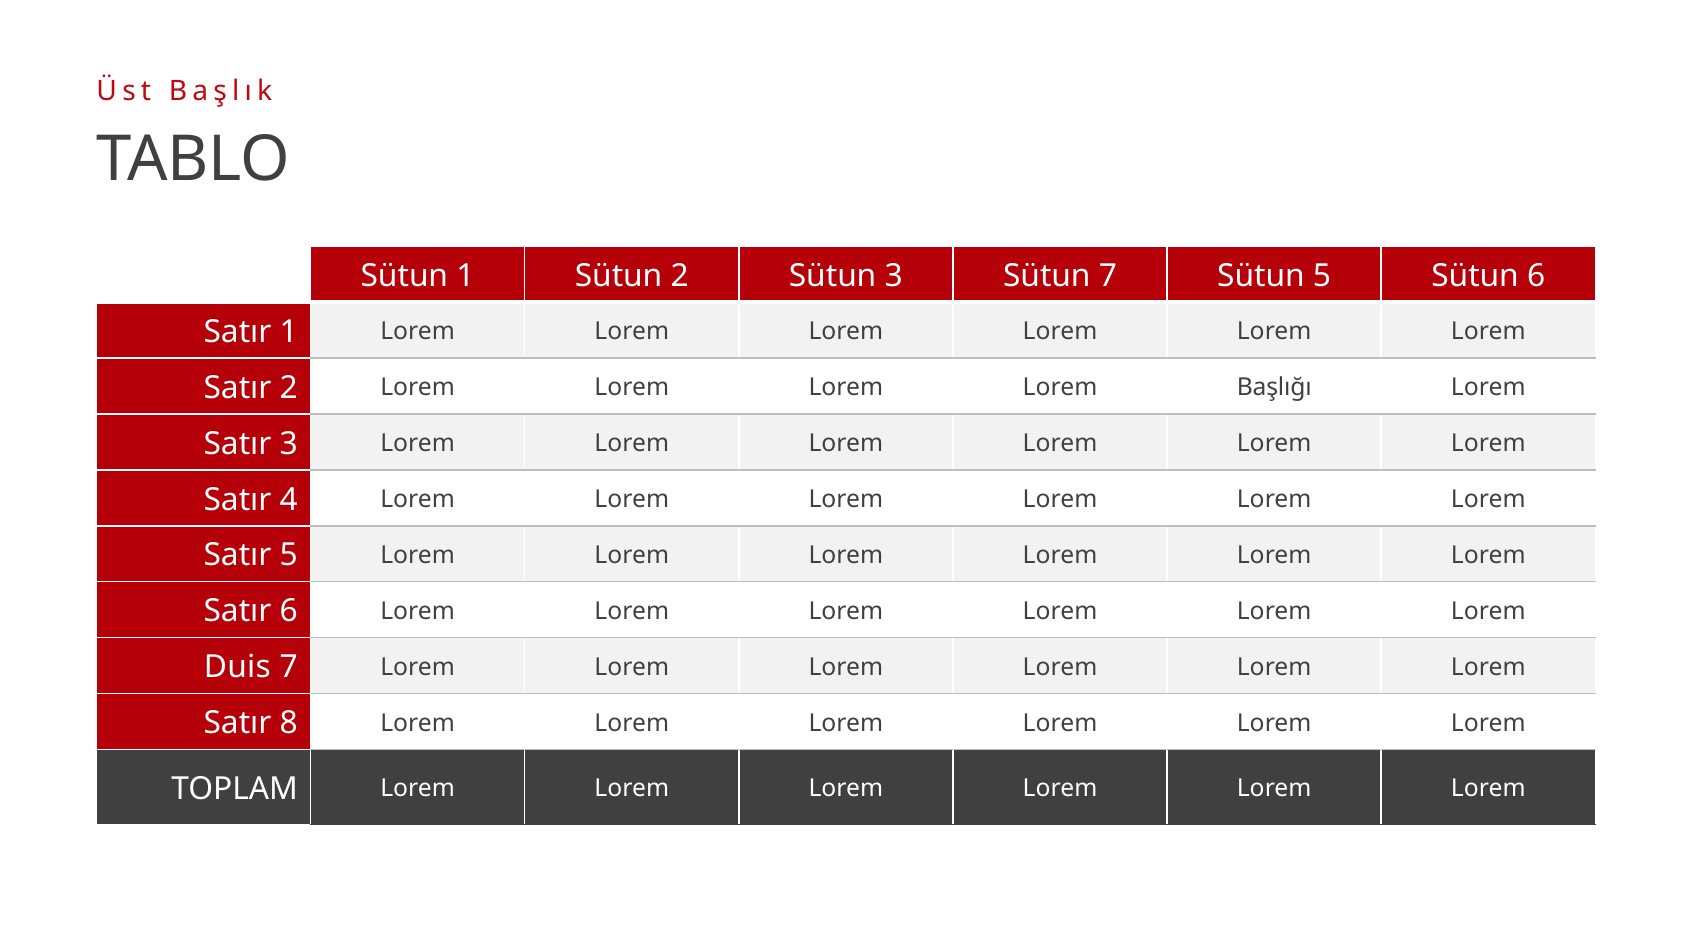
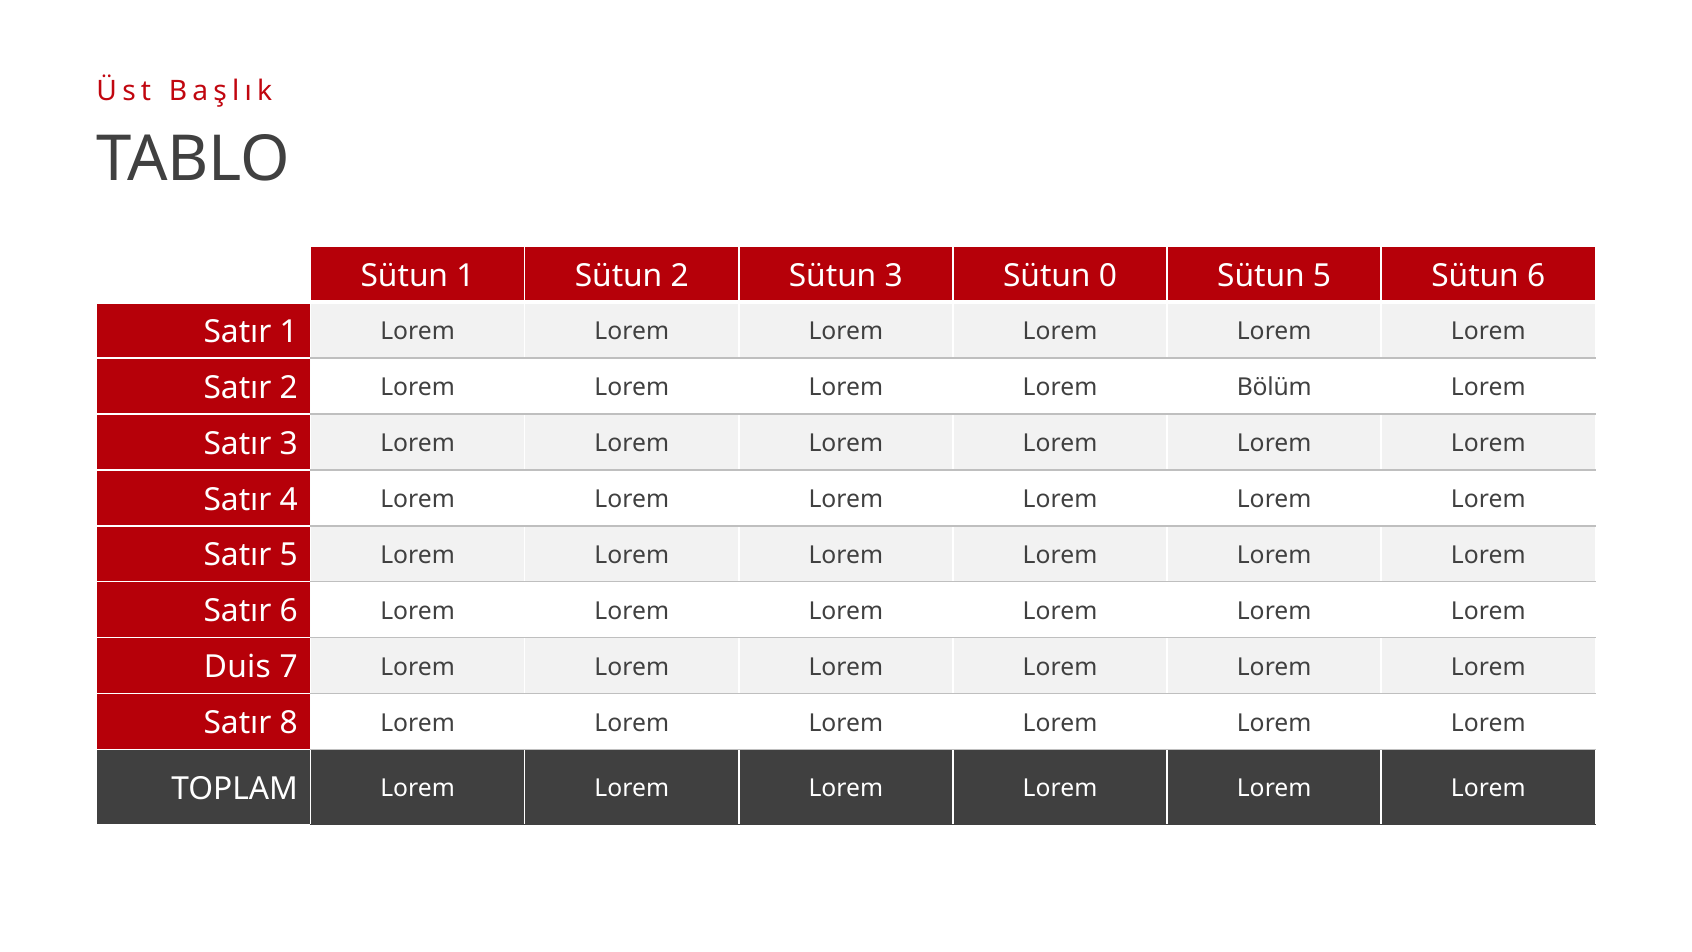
Sütun 7: 7 -> 0 (1108, 276)
Başlığı: Başlığı -> Bölüm (1274, 387)
